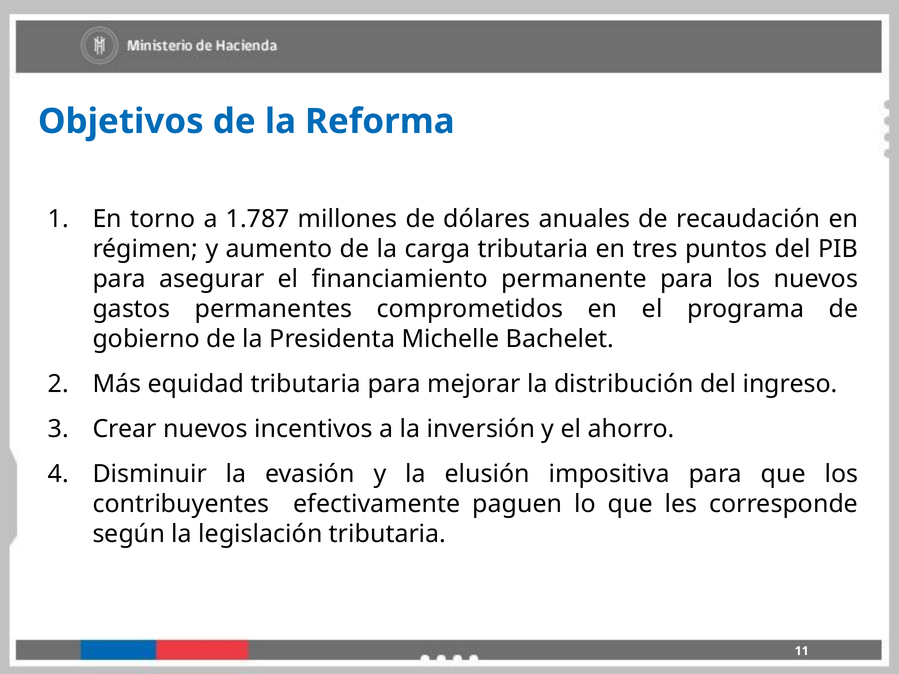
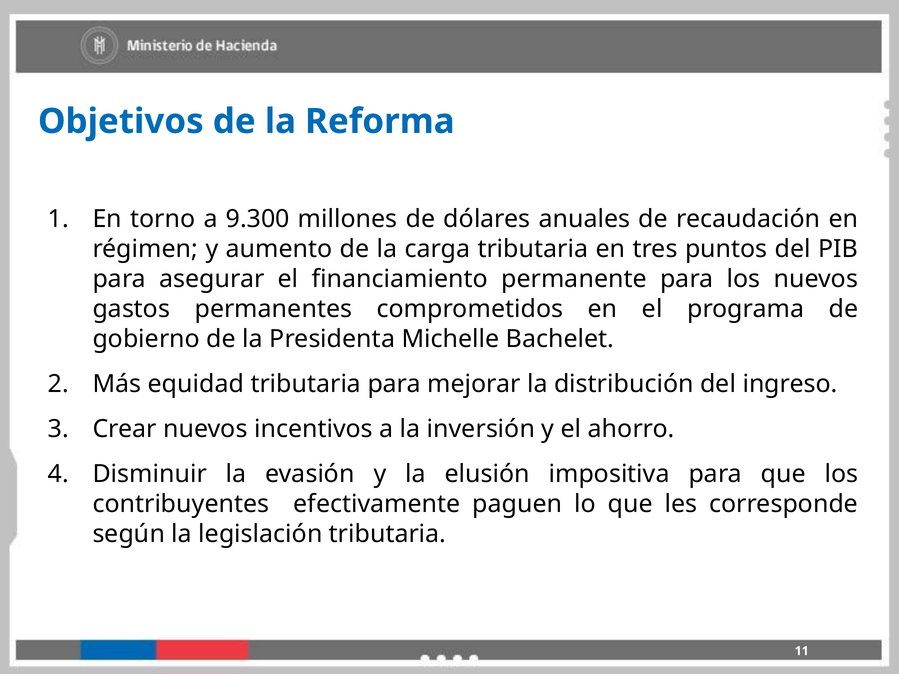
1.787: 1.787 -> 9.300 (258, 219)
